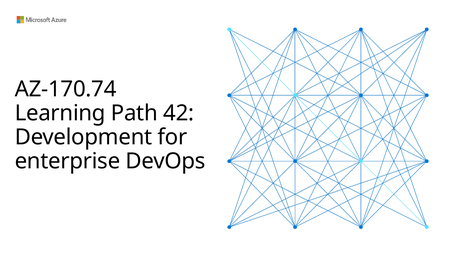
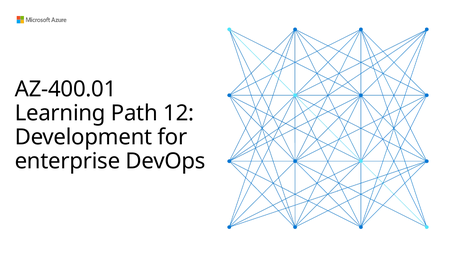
AZ-170.74: AZ-170.74 -> AZ-400.01 (66, 89)
42: 42 -> 12 (179, 113)
